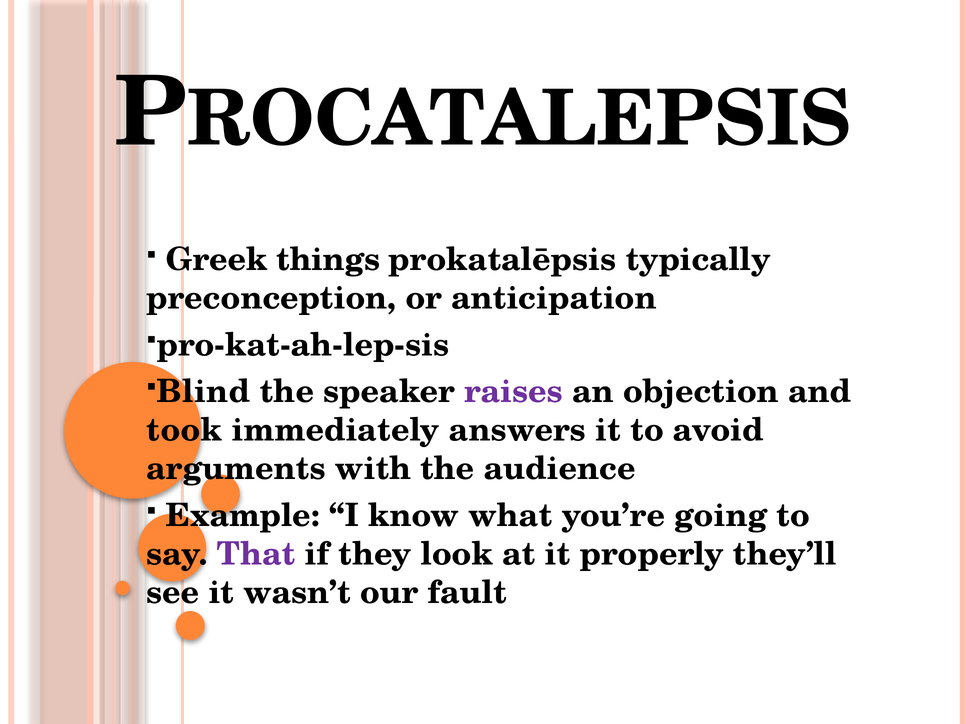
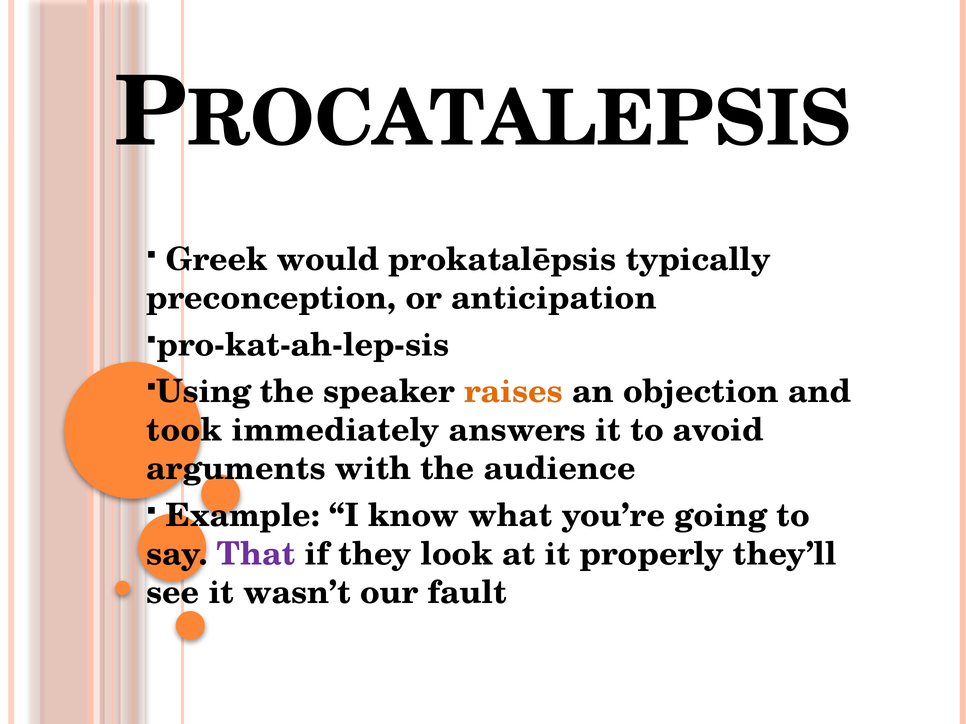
things: things -> would (328, 260)
Blind: Blind -> Using (204, 392)
raises colour: purple -> orange (514, 392)
